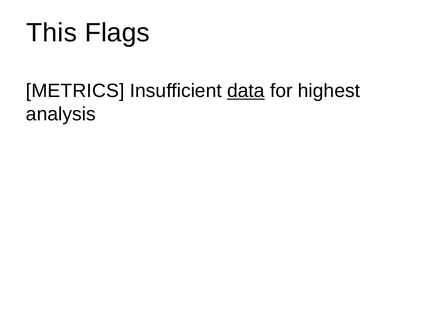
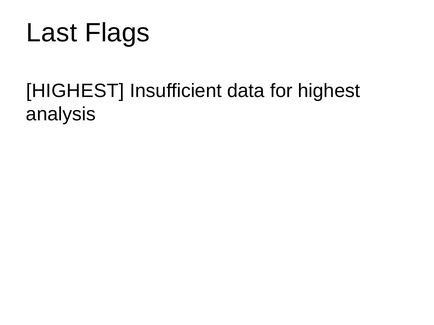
This: This -> Last (52, 33)
METRICS: METRICS -> HIGHEST (75, 91)
data underline: present -> none (246, 91)
